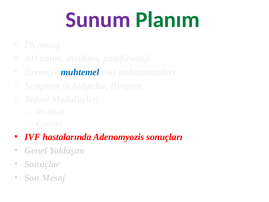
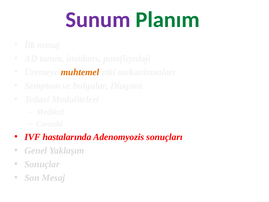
muhtemel colour: blue -> orange (80, 72)
